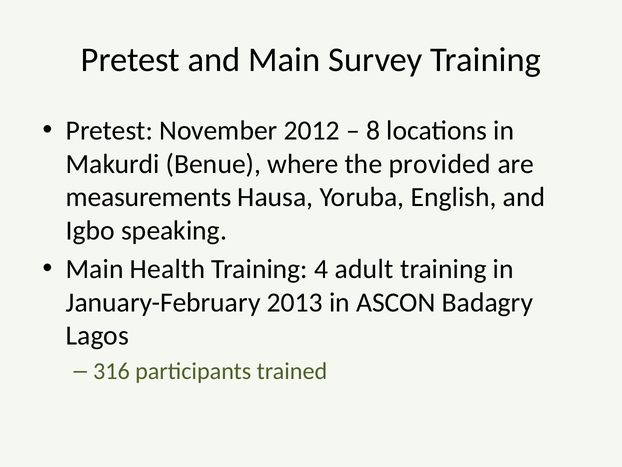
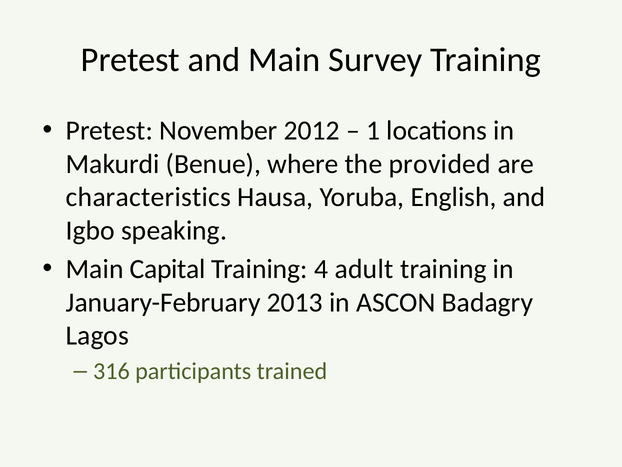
8: 8 -> 1 (373, 131)
measurements: measurements -> characteristics (148, 197)
Health: Health -> Capital (168, 269)
